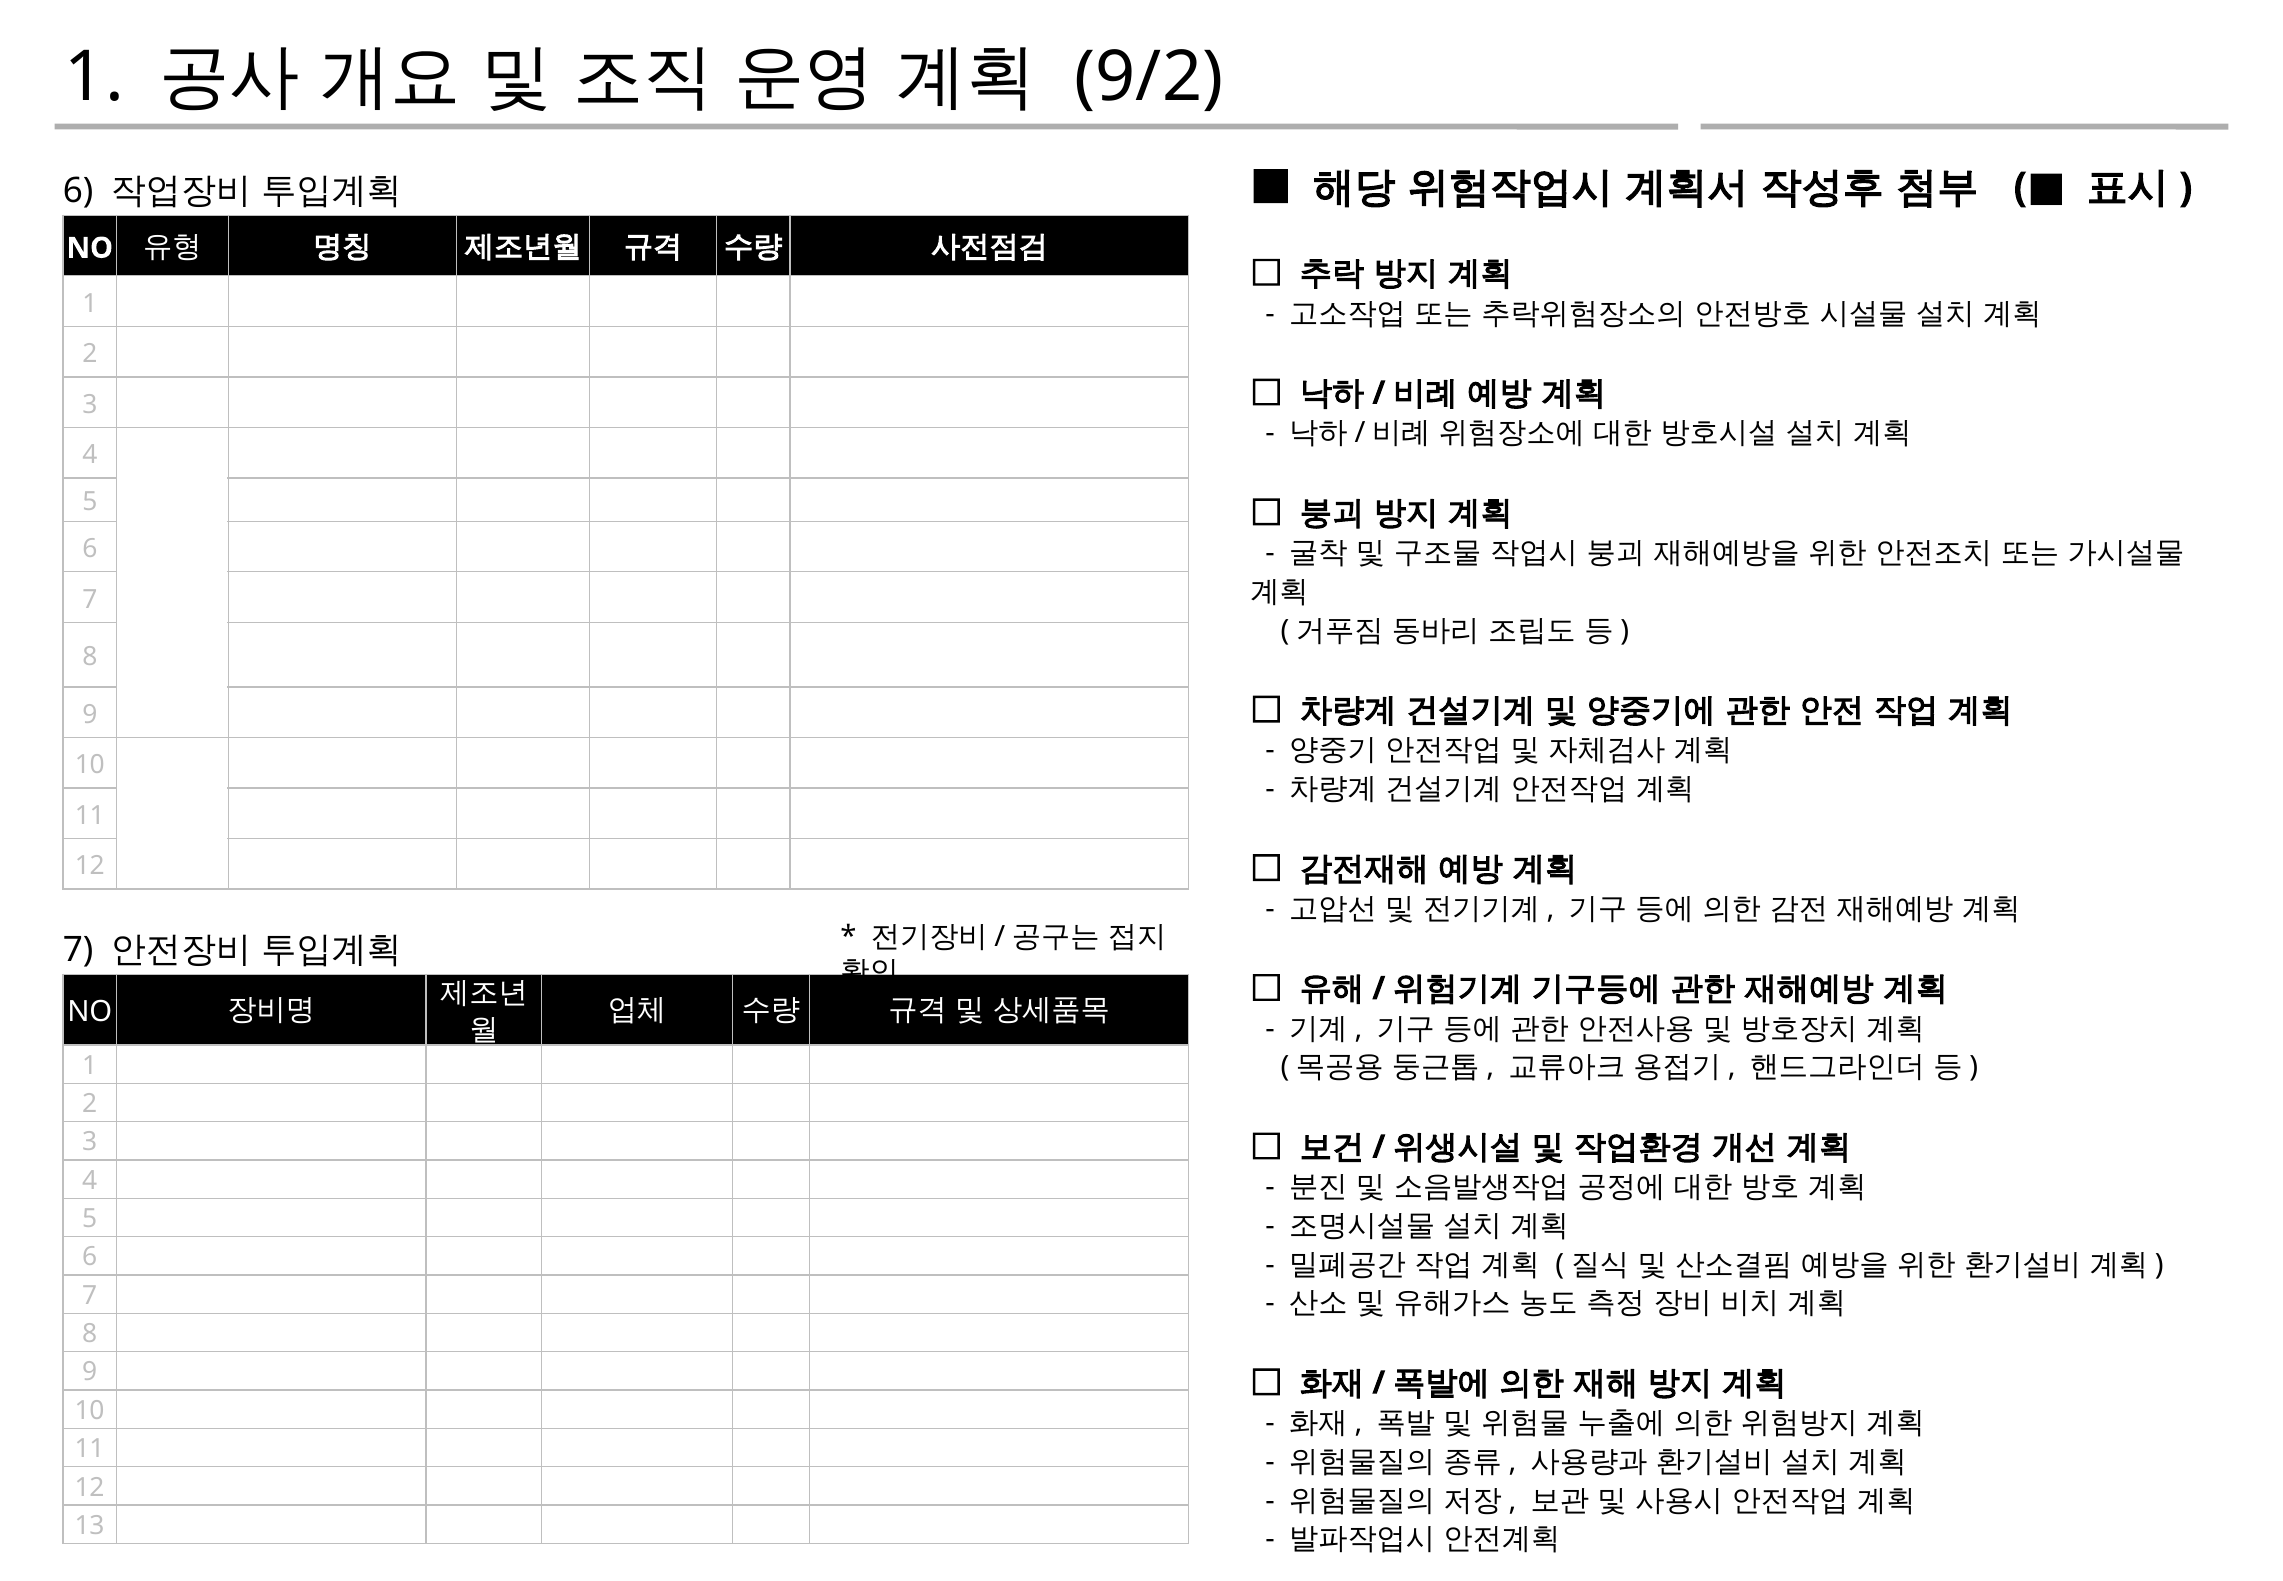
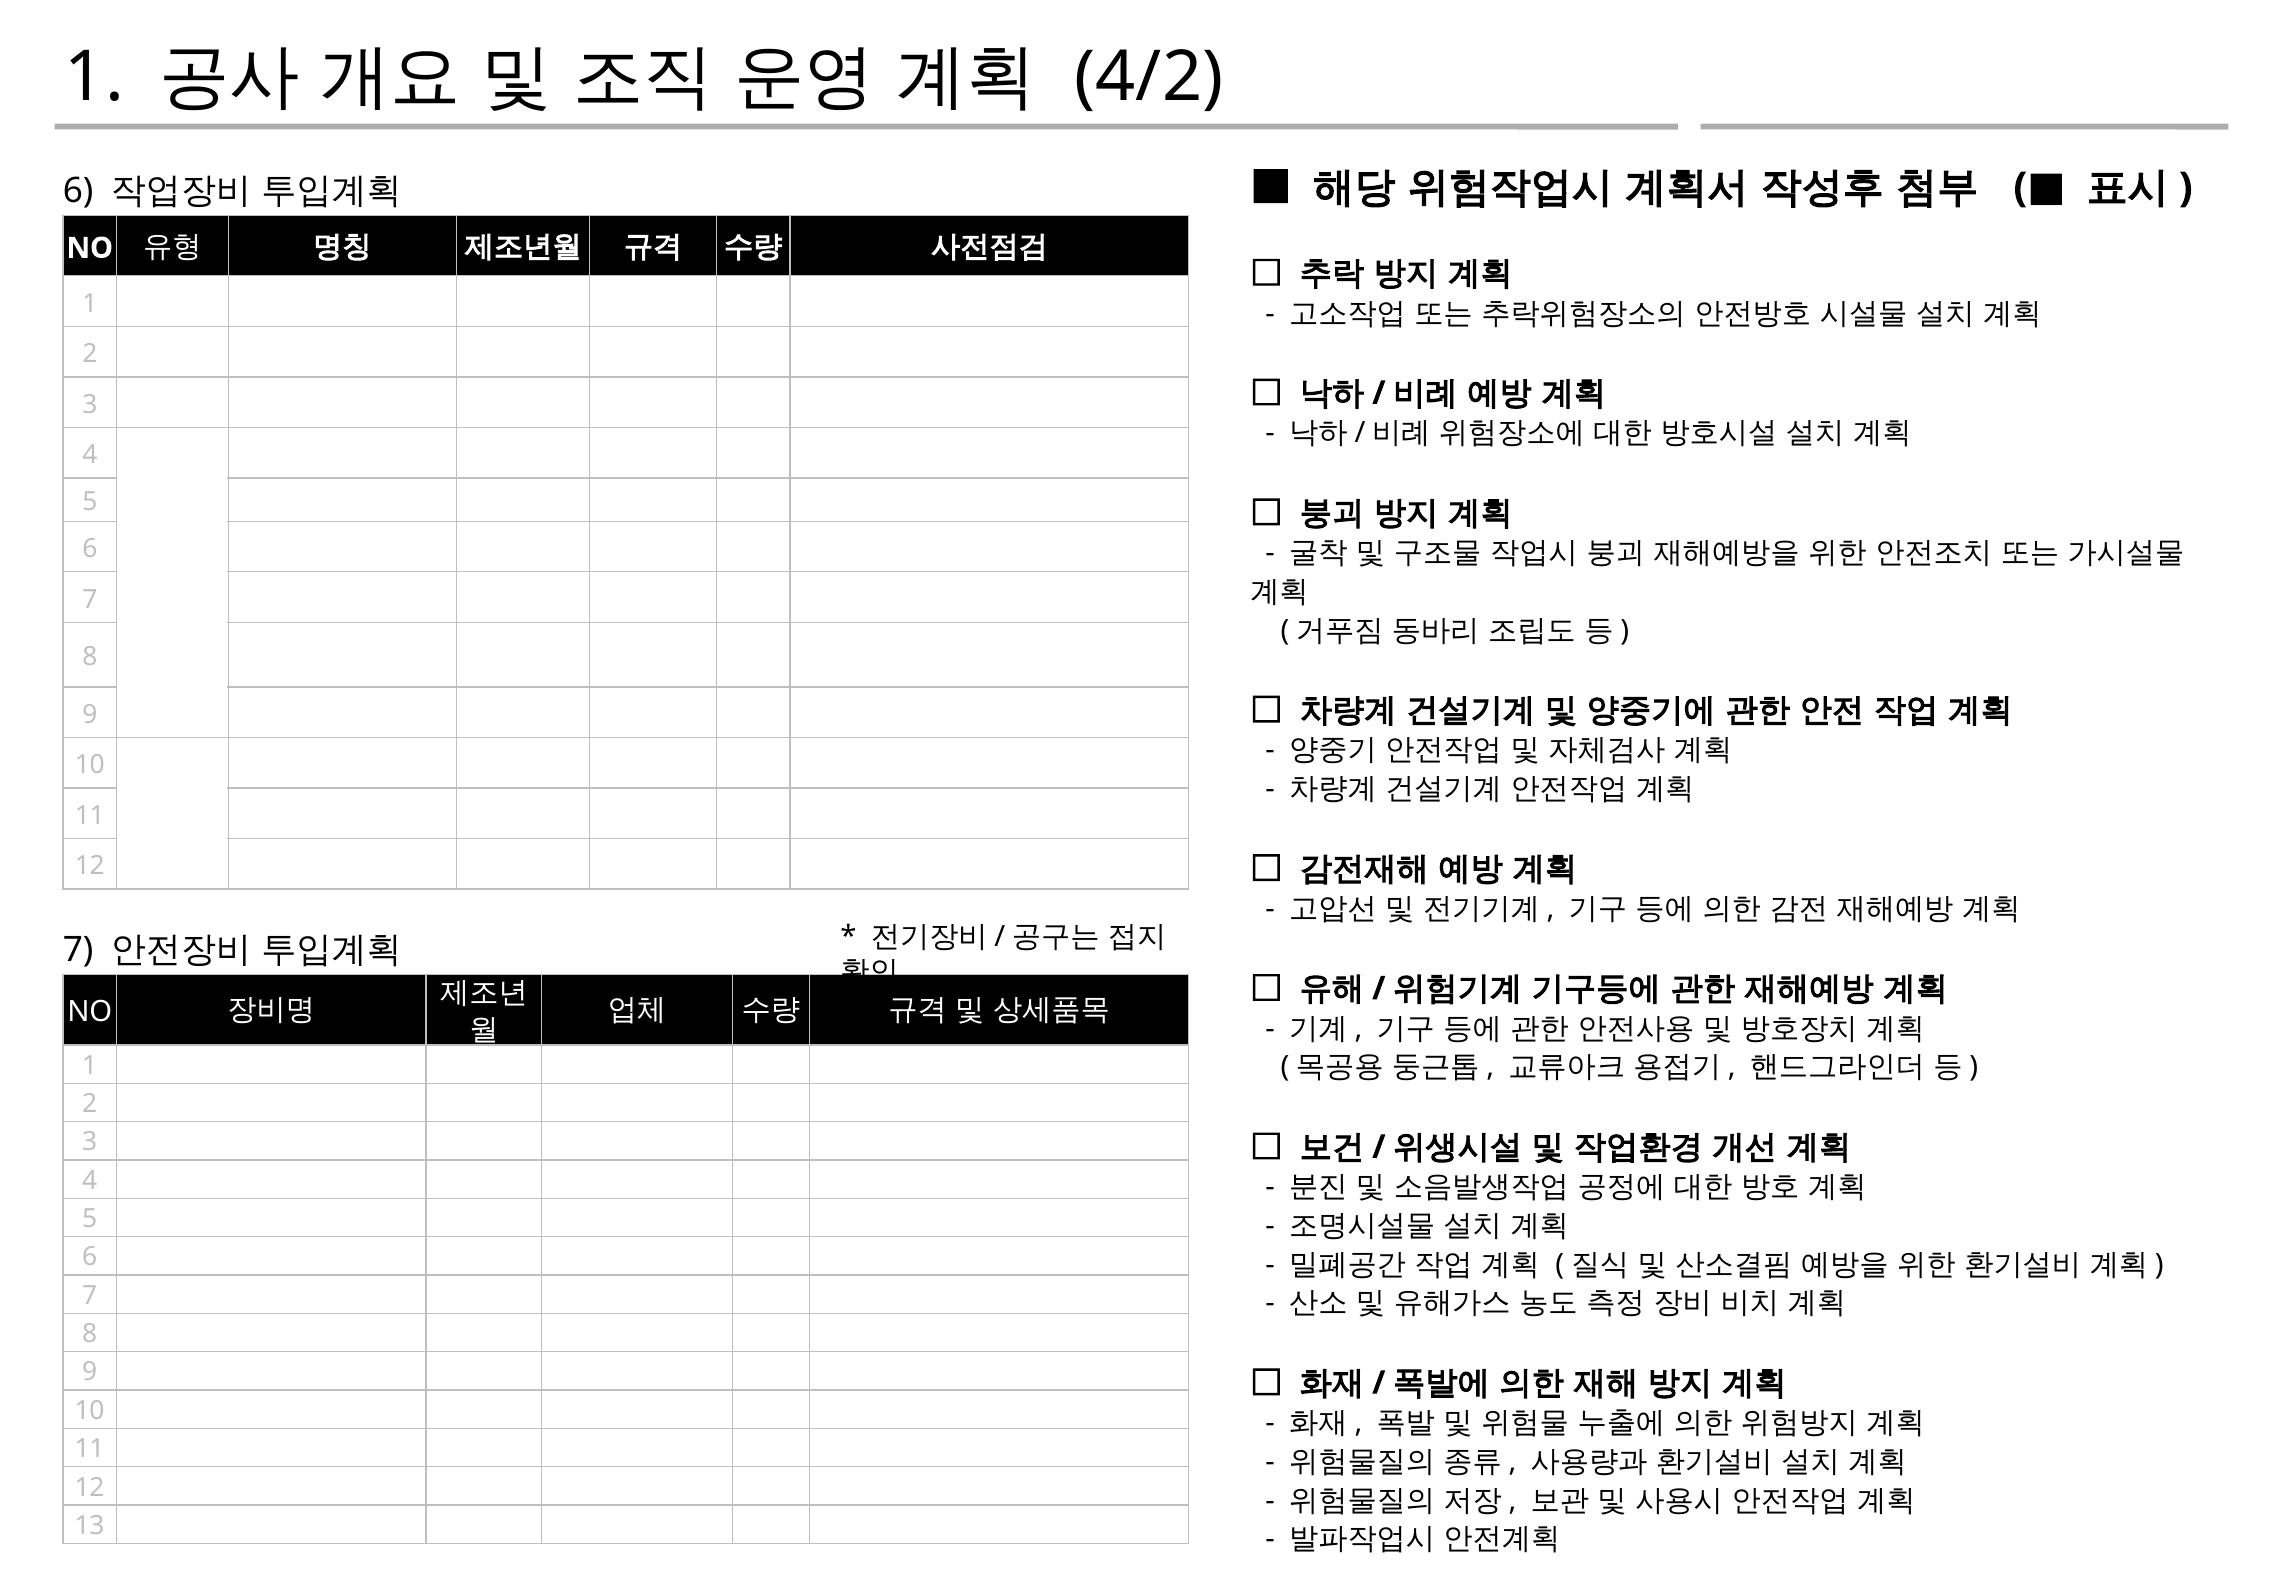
9/2: 9/2 -> 4/2 (1149, 77)
